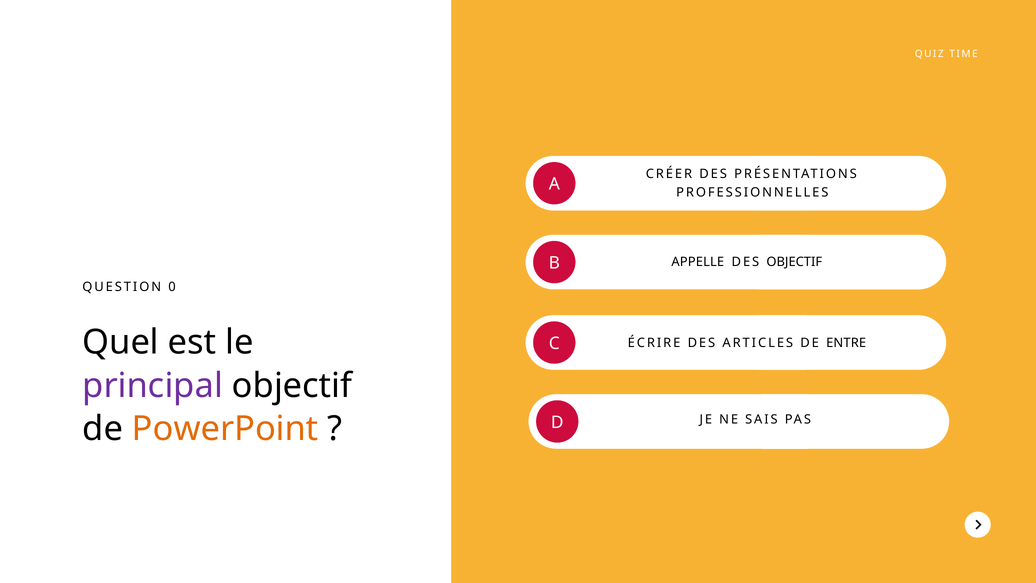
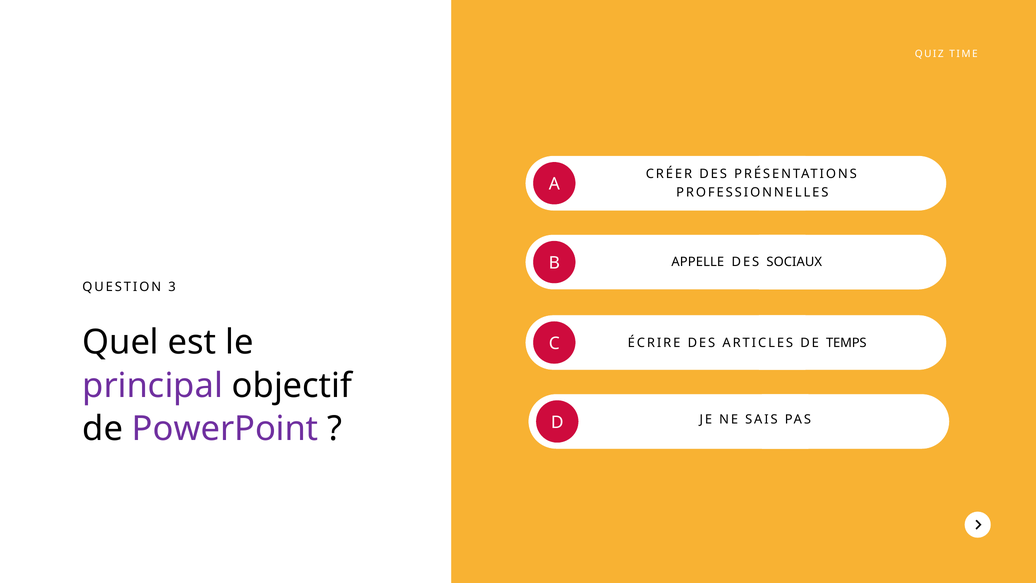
DES OBJECTIF: OBJECTIF -> SOCIAUX (794, 262)
0: 0 -> 3 (172, 287)
ENTRE: ENTRE -> TEMPS (846, 343)
PowerPoint colour: orange -> purple (225, 429)
